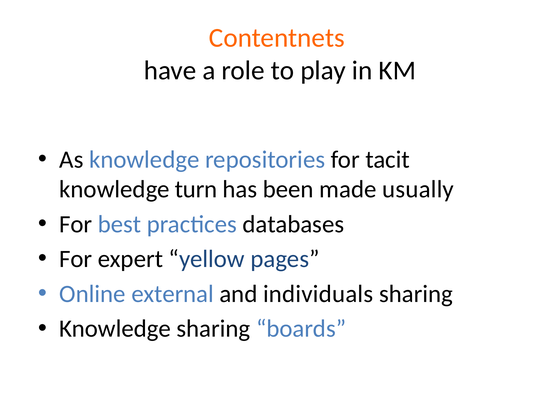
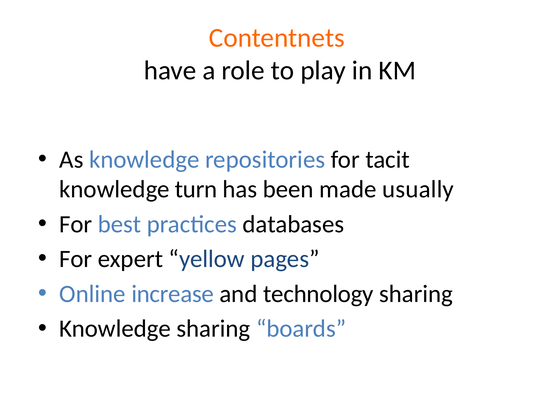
external: external -> increase (173, 294)
individuals: individuals -> technology (318, 294)
